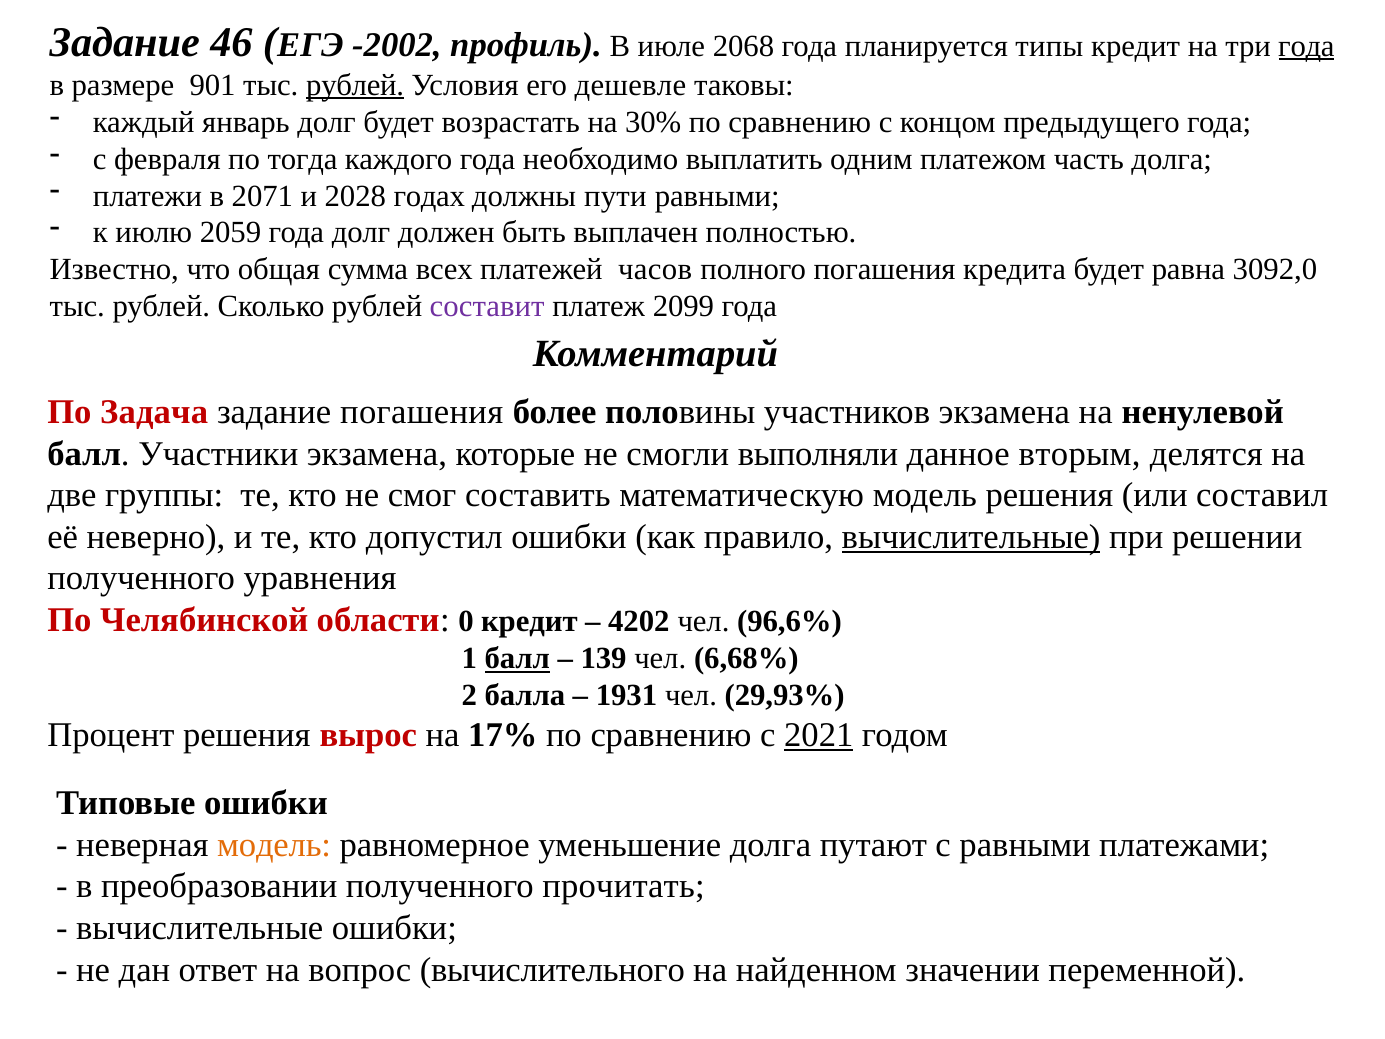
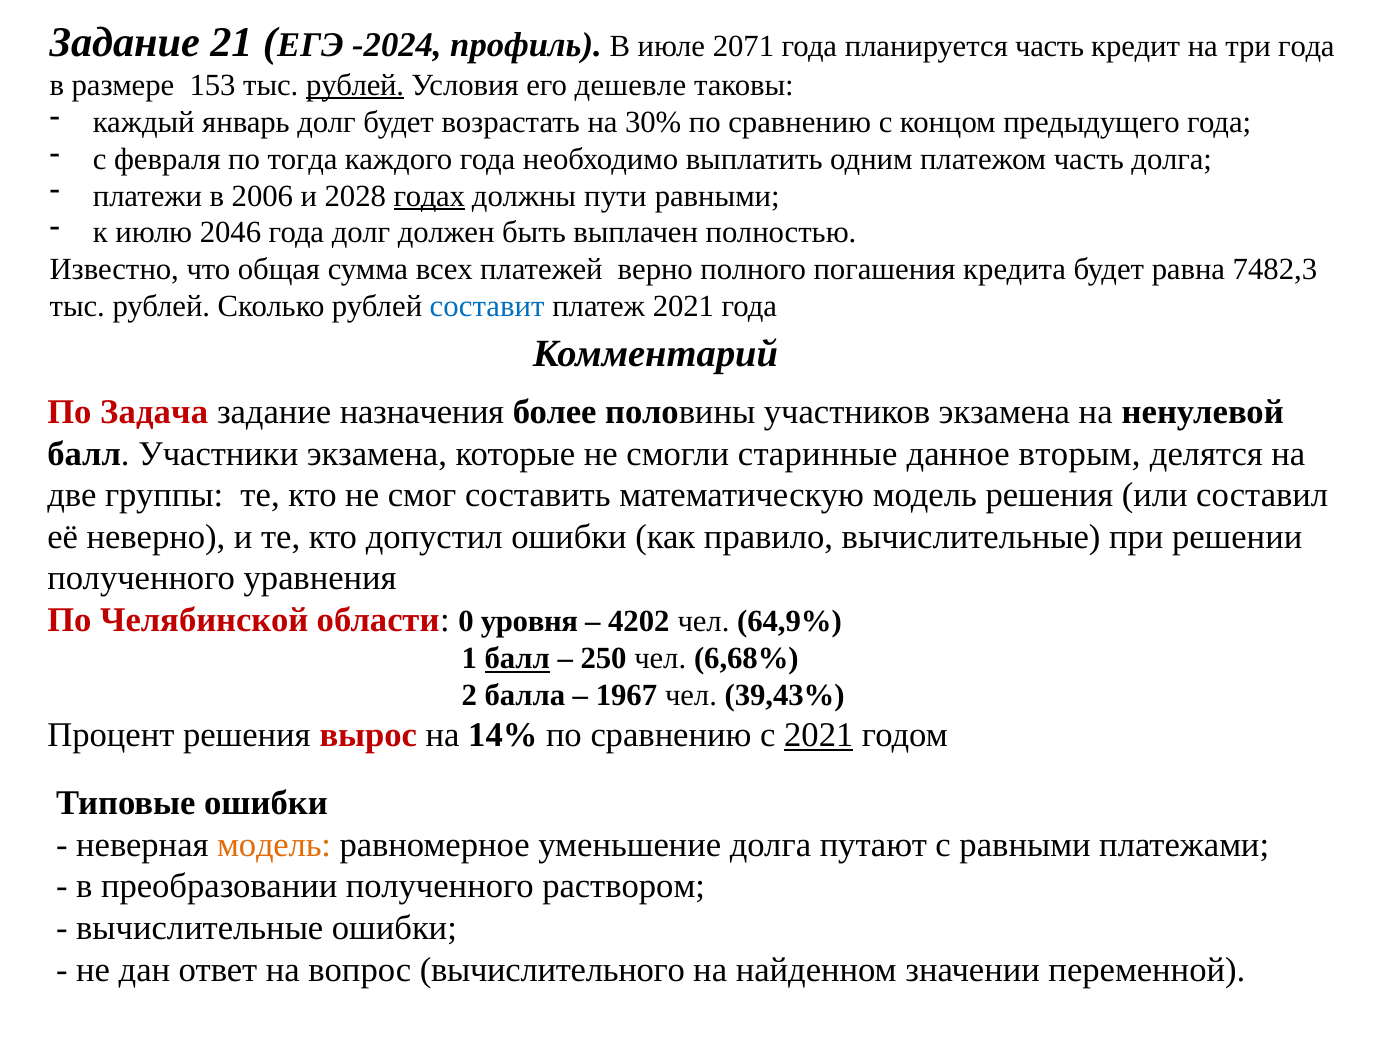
46: 46 -> 21 (232, 42)
-2002: -2002 -> -2024 (397, 45)
2068: 2068 -> 2071 (743, 46)
планируется типы: типы -> часть (1050, 46)
года underline: present -> none (1306, 46)
901: 901 -> 153 (213, 85)
2071: 2071 -> 2006 (262, 196)
годах underline: none -> present (429, 196)
2059: 2059 -> 2046 (231, 233)
часов: часов -> верно (655, 270)
3092,0: 3092,0 -> 7482,3 (1275, 270)
составит colour: purple -> blue (487, 307)
платеж 2099: 2099 -> 2021 (683, 307)
задание погашения: погашения -> назначения (422, 412)
выполняли: выполняли -> старинные (818, 453)
вычислительные underline: present -> none (971, 537)
0 кредит: кредит -> уровня (529, 621)
96,6%: 96,6% -> 64,9% (789, 621)
139: 139 -> 250 (604, 659)
1931: 1931 -> 1967 (626, 696)
29,93%: 29,93% -> 39,43% (785, 696)
17%: 17% -> 14% (503, 735)
прочитать: прочитать -> раствором (624, 886)
